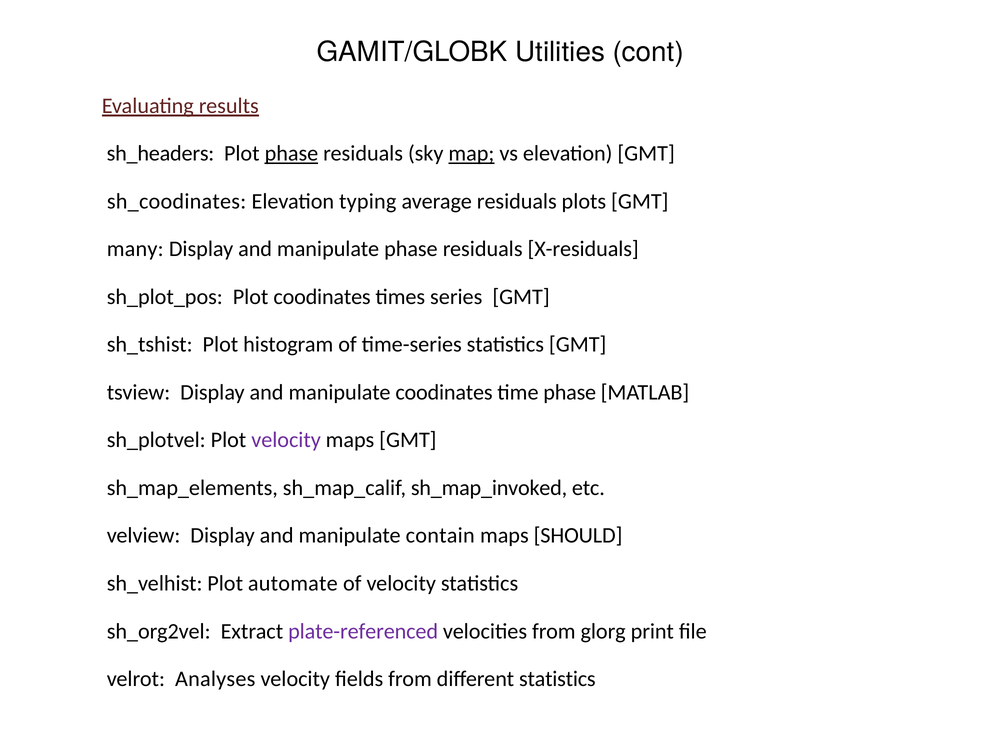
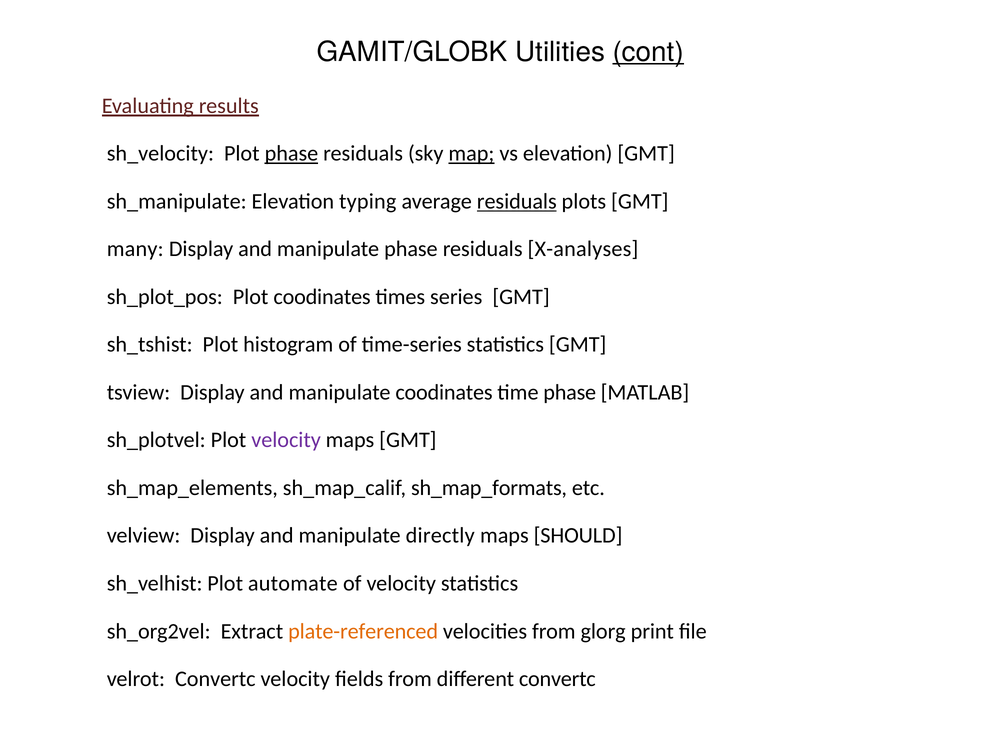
cont underline: none -> present (648, 52)
sh_headers: sh_headers -> sh_velocity (160, 154)
sh_coodinates: sh_coodinates -> sh_manipulate (177, 202)
residuals underline: none -> present (517, 202)
X-residuals: X-residuals -> X-analyses (583, 249)
sh_map_invoked: sh_map_invoked -> sh_map_formats (489, 488)
contain: contain -> directly (440, 536)
plate-referenced colour: purple -> orange (363, 632)
velrot Analyses: Analyses -> Convertc (215, 680)
different statistics: statistics -> convertc (557, 680)
